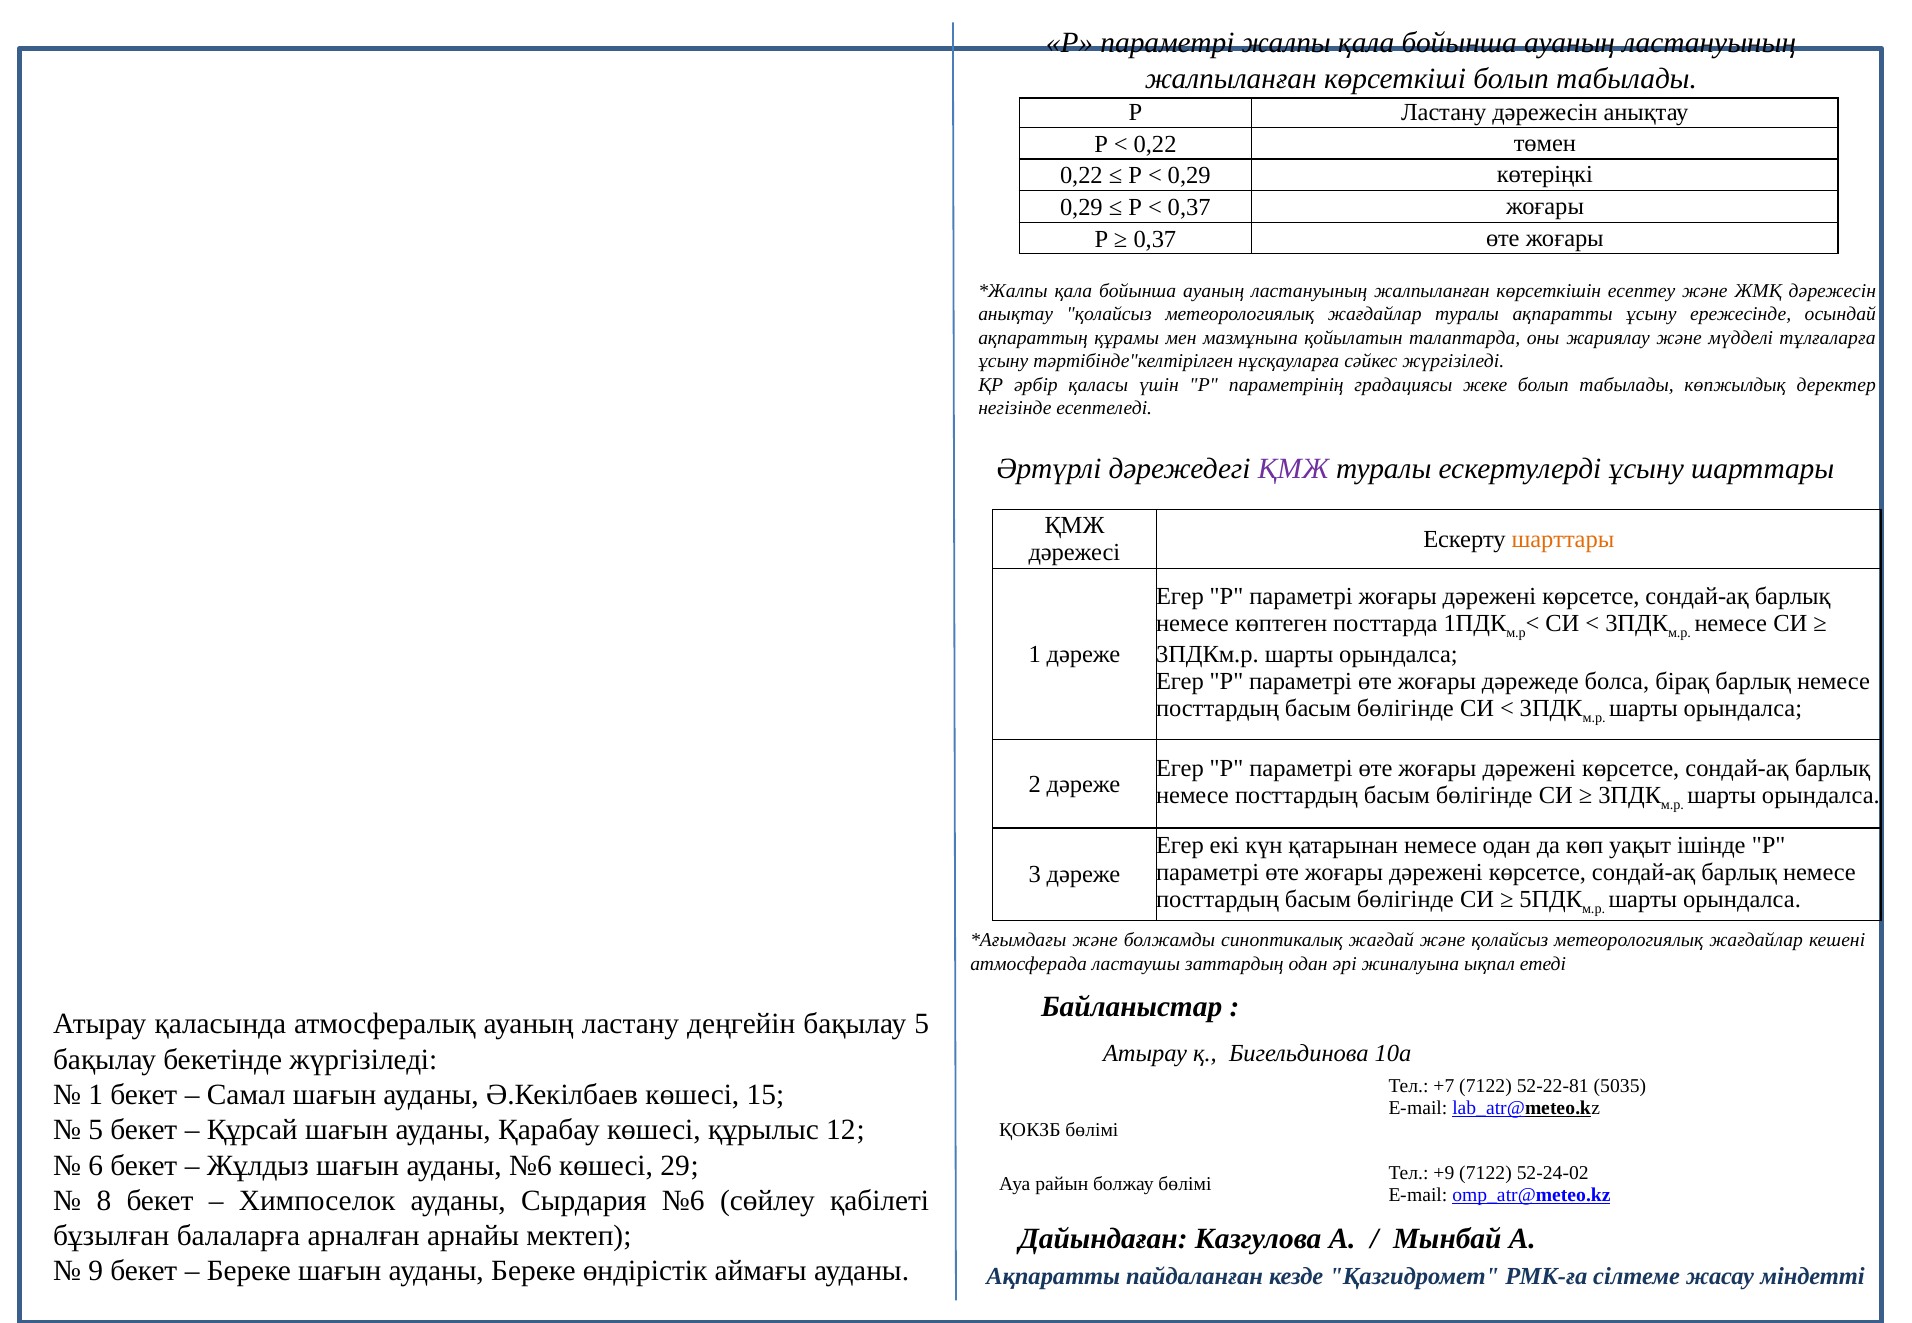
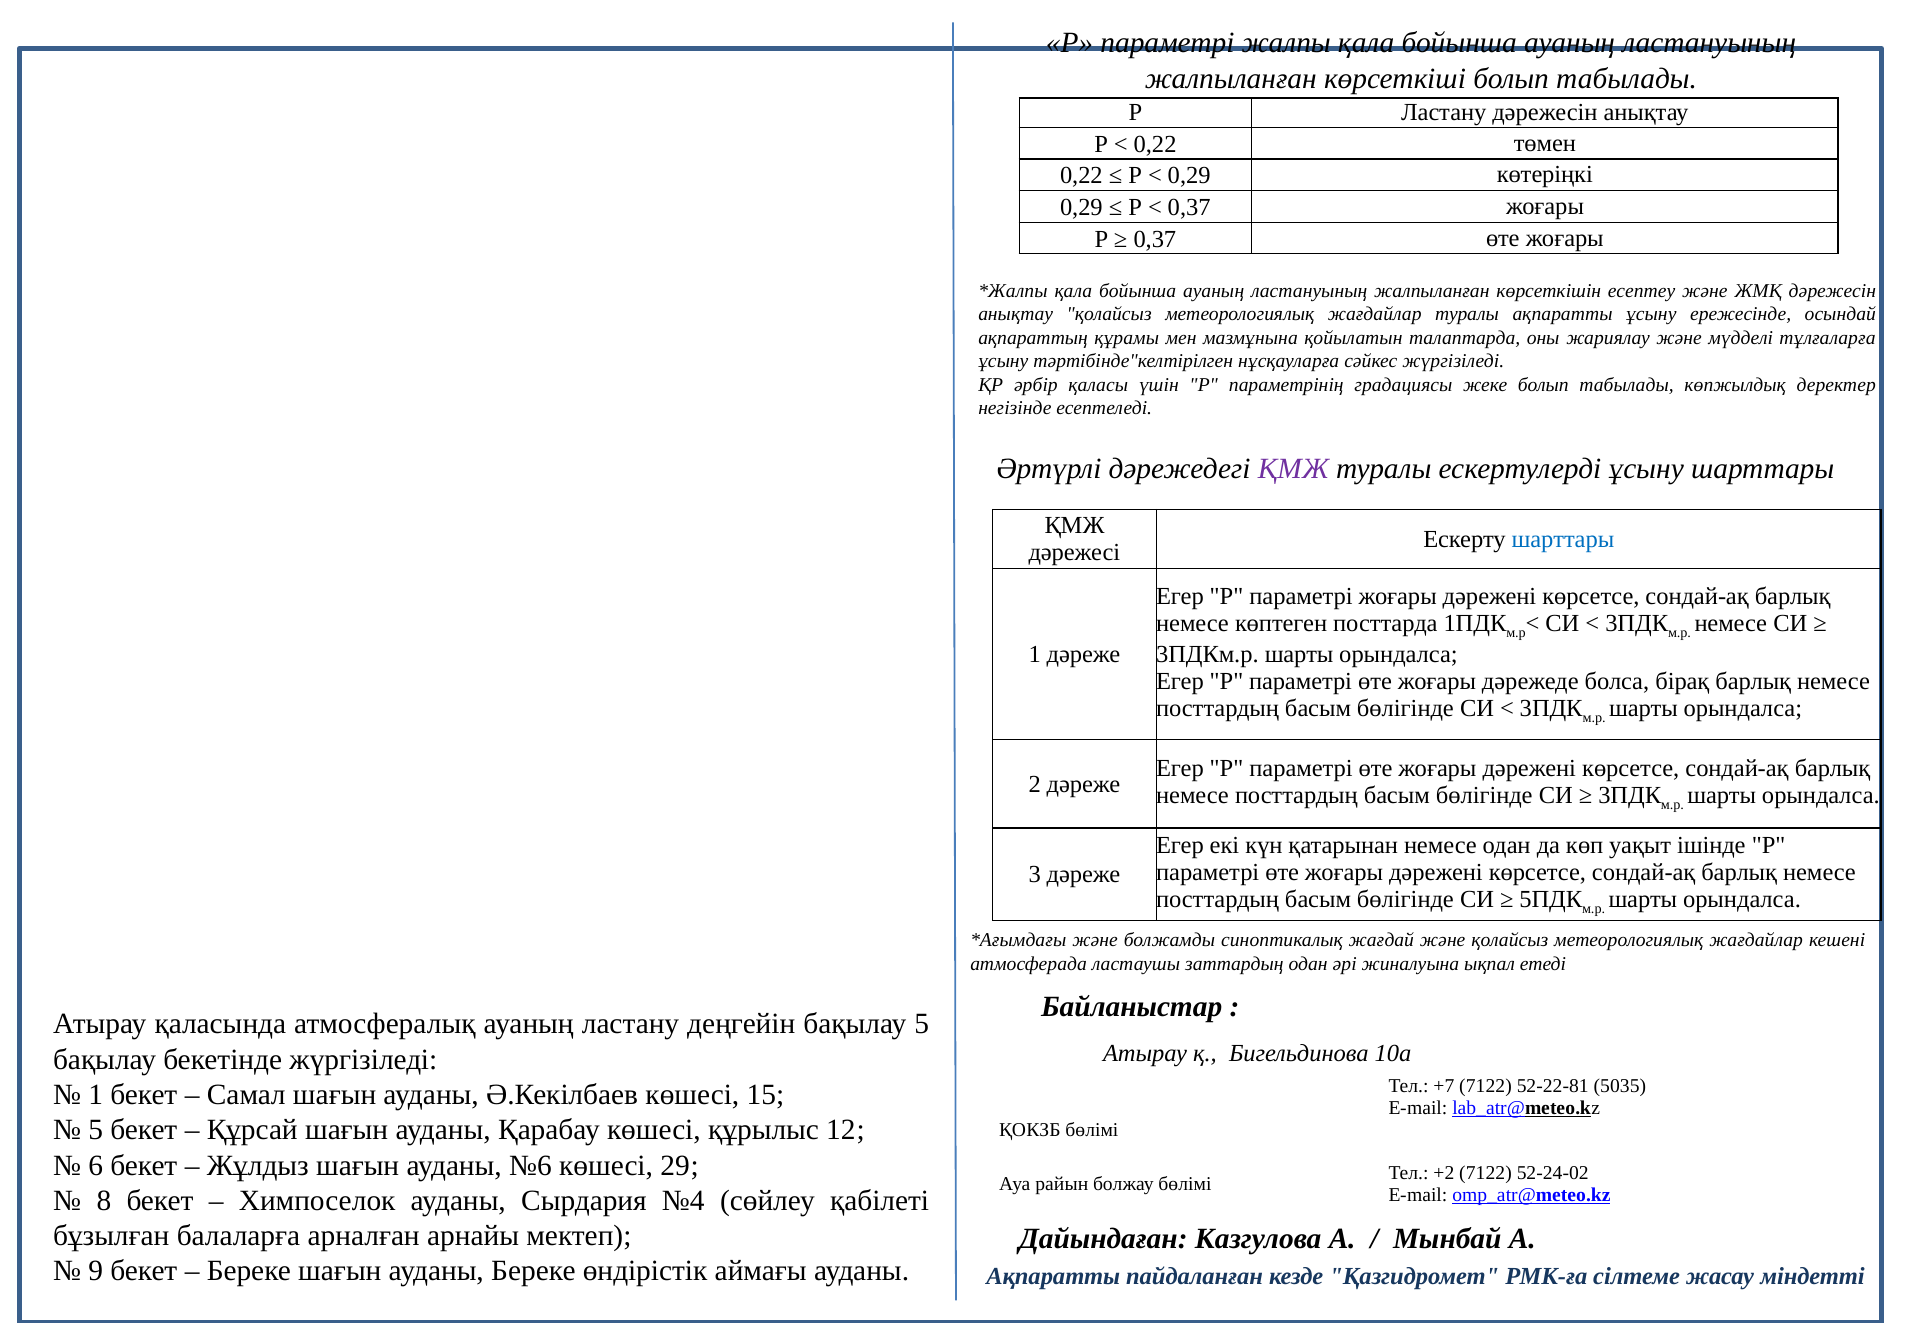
шарттары colour: orange -> blue (1563, 539)
+9: +9 -> +2 (1444, 1174)
Сырдария №6: №6 -> №4 (683, 1201)
